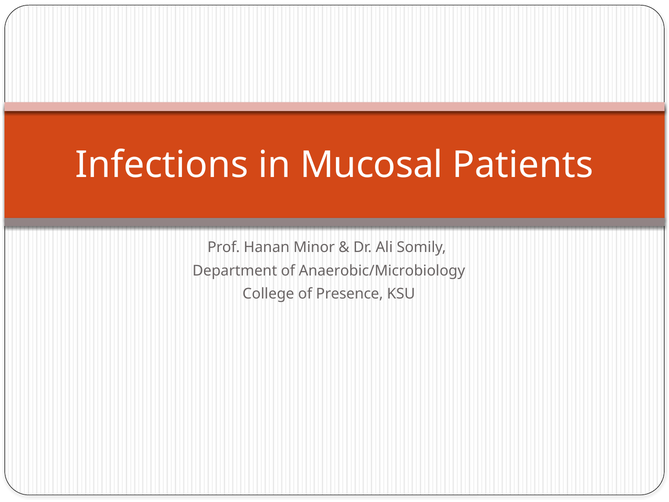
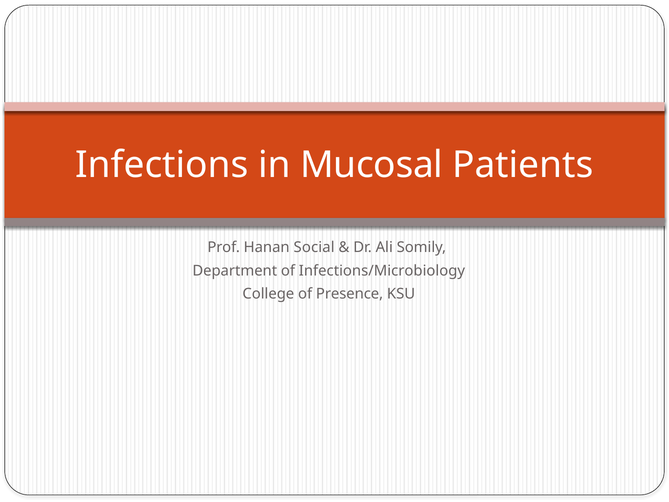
Minor: Minor -> Social (314, 247)
Anaerobic/Microbiology: Anaerobic/Microbiology -> Infections/Microbiology (382, 271)
